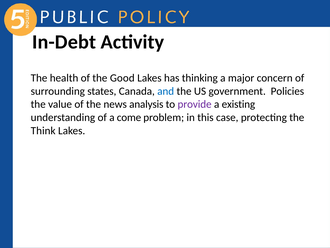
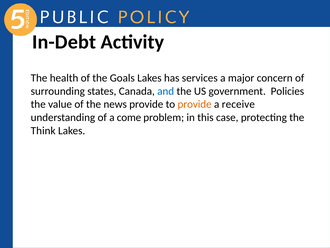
Good: Good -> Goals (122, 78)
thinking: thinking -> services (200, 78)
news analysis: analysis -> provide (146, 104)
provide colour: purple -> orange (195, 104)
existing: existing -> receive (238, 104)
